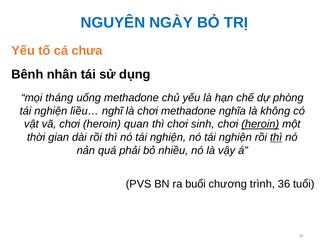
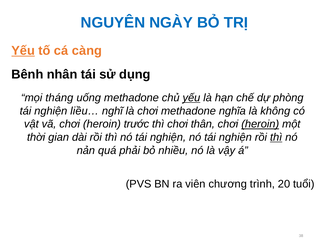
Yếu underline: none -> present (23, 51)
chưa: chưa -> càng (87, 51)
yếu underline: none -> present (191, 98)
quan: quan -> trước (136, 124)
sinh: sinh -> thân (203, 124)
buổi: buổi -> viên (196, 184)
36: 36 -> 20 (284, 184)
